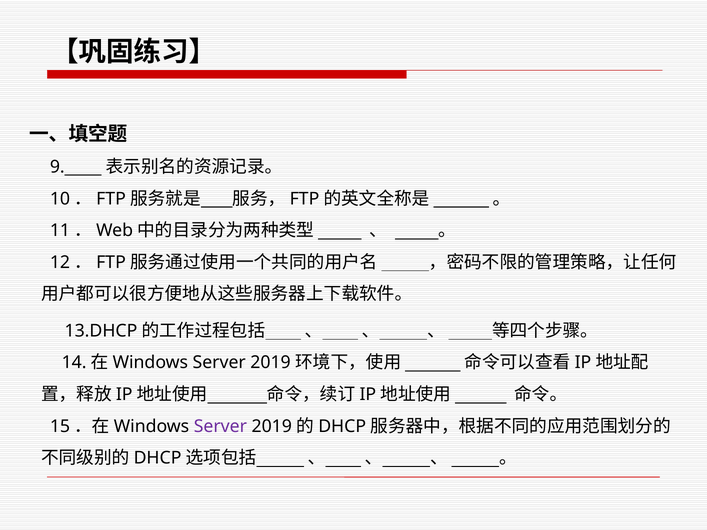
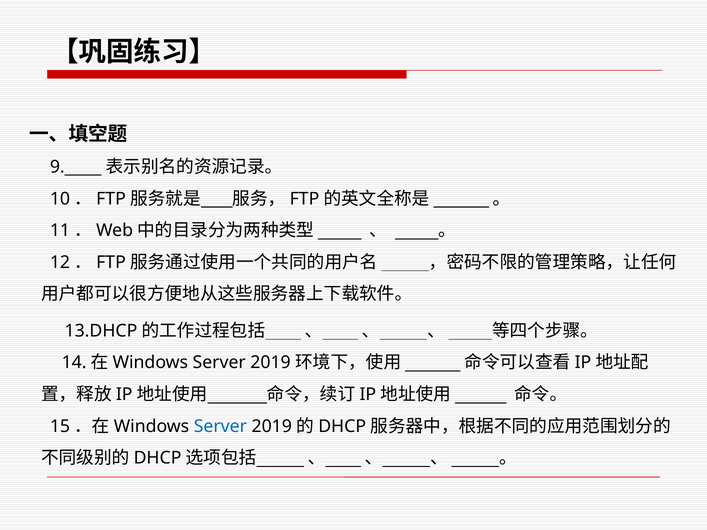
Server colour: purple -> blue (220, 426)
